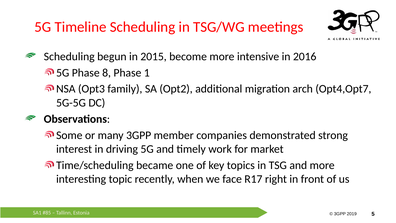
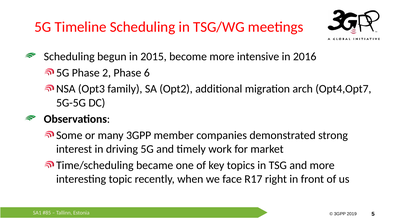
8: 8 -> 2 (107, 73)
1: 1 -> 6 (147, 73)
